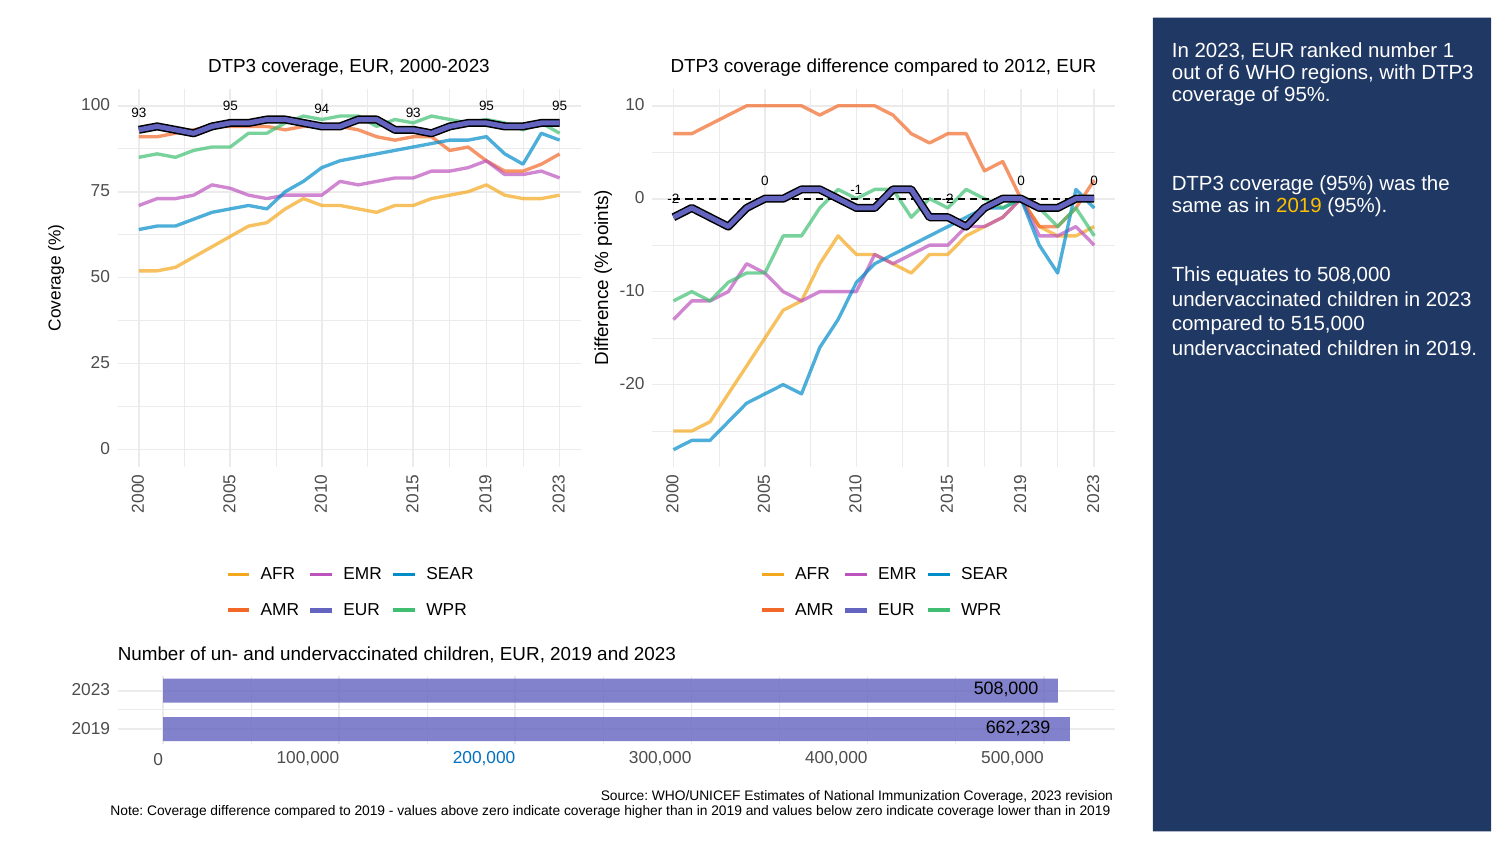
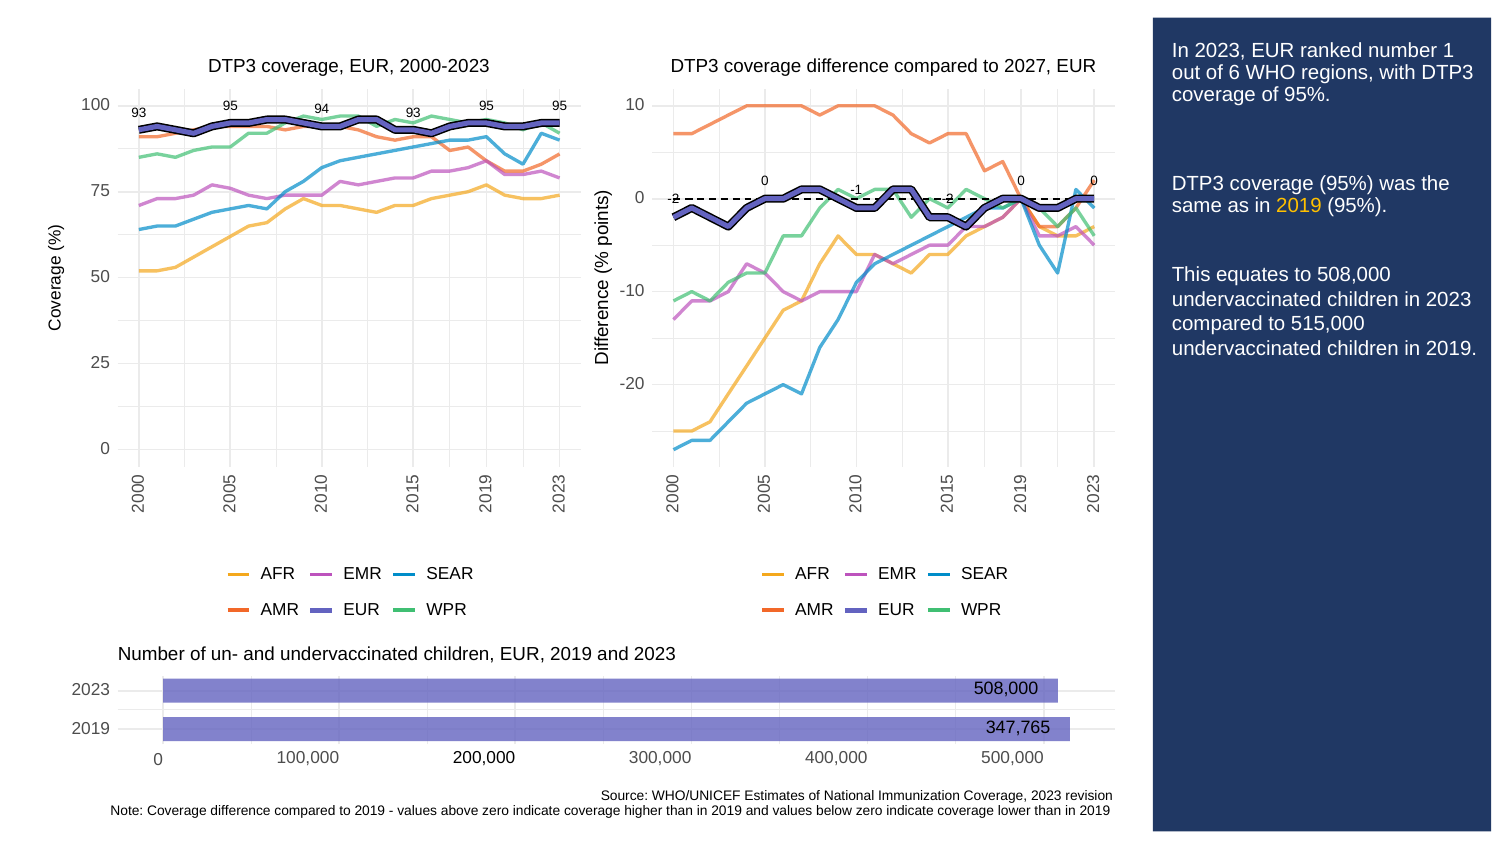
2012: 2012 -> 2027 (1028, 67)
662,239: 662,239 -> 347,765 (1018, 728)
200,000 colour: blue -> black (484, 759)
